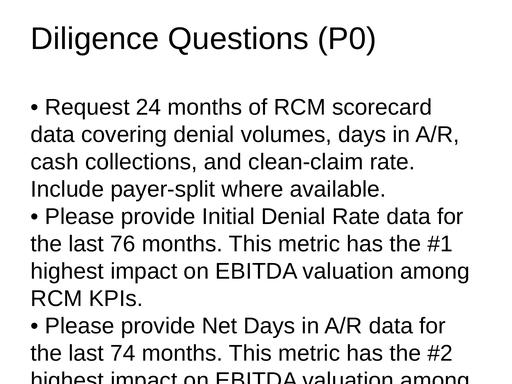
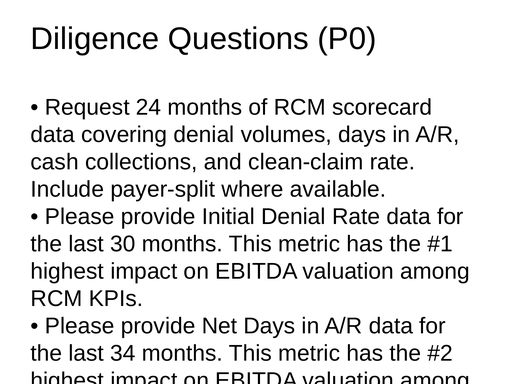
76: 76 -> 30 (123, 244)
74: 74 -> 34 (123, 353)
